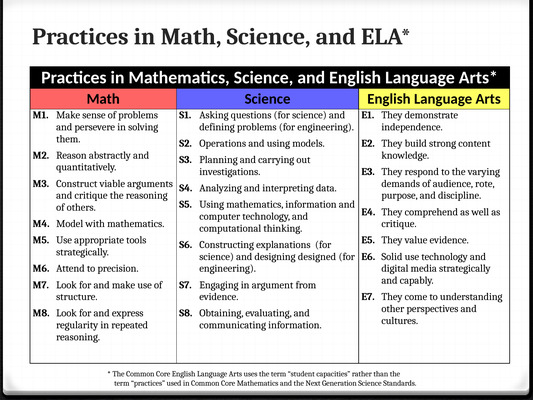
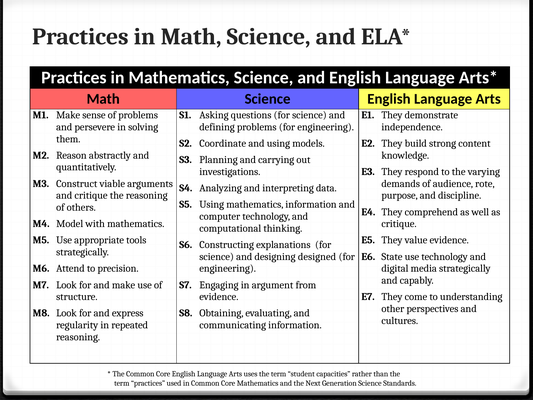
Operations: Operations -> Coordinate (223, 143)
Solid: Solid -> State (392, 256)
